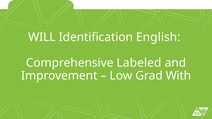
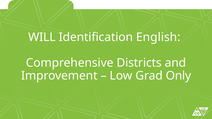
Labeled: Labeled -> Districts (139, 63)
With: With -> Only (178, 76)
